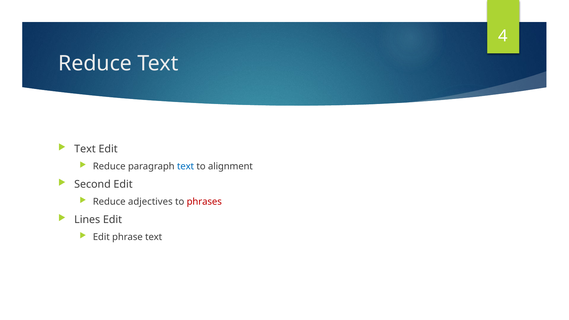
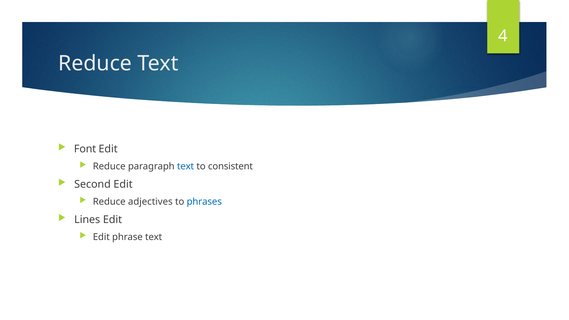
Text: Text -> Font (85, 149)
alignment: alignment -> consistent (230, 166)
phrases colour: red -> blue (204, 202)
